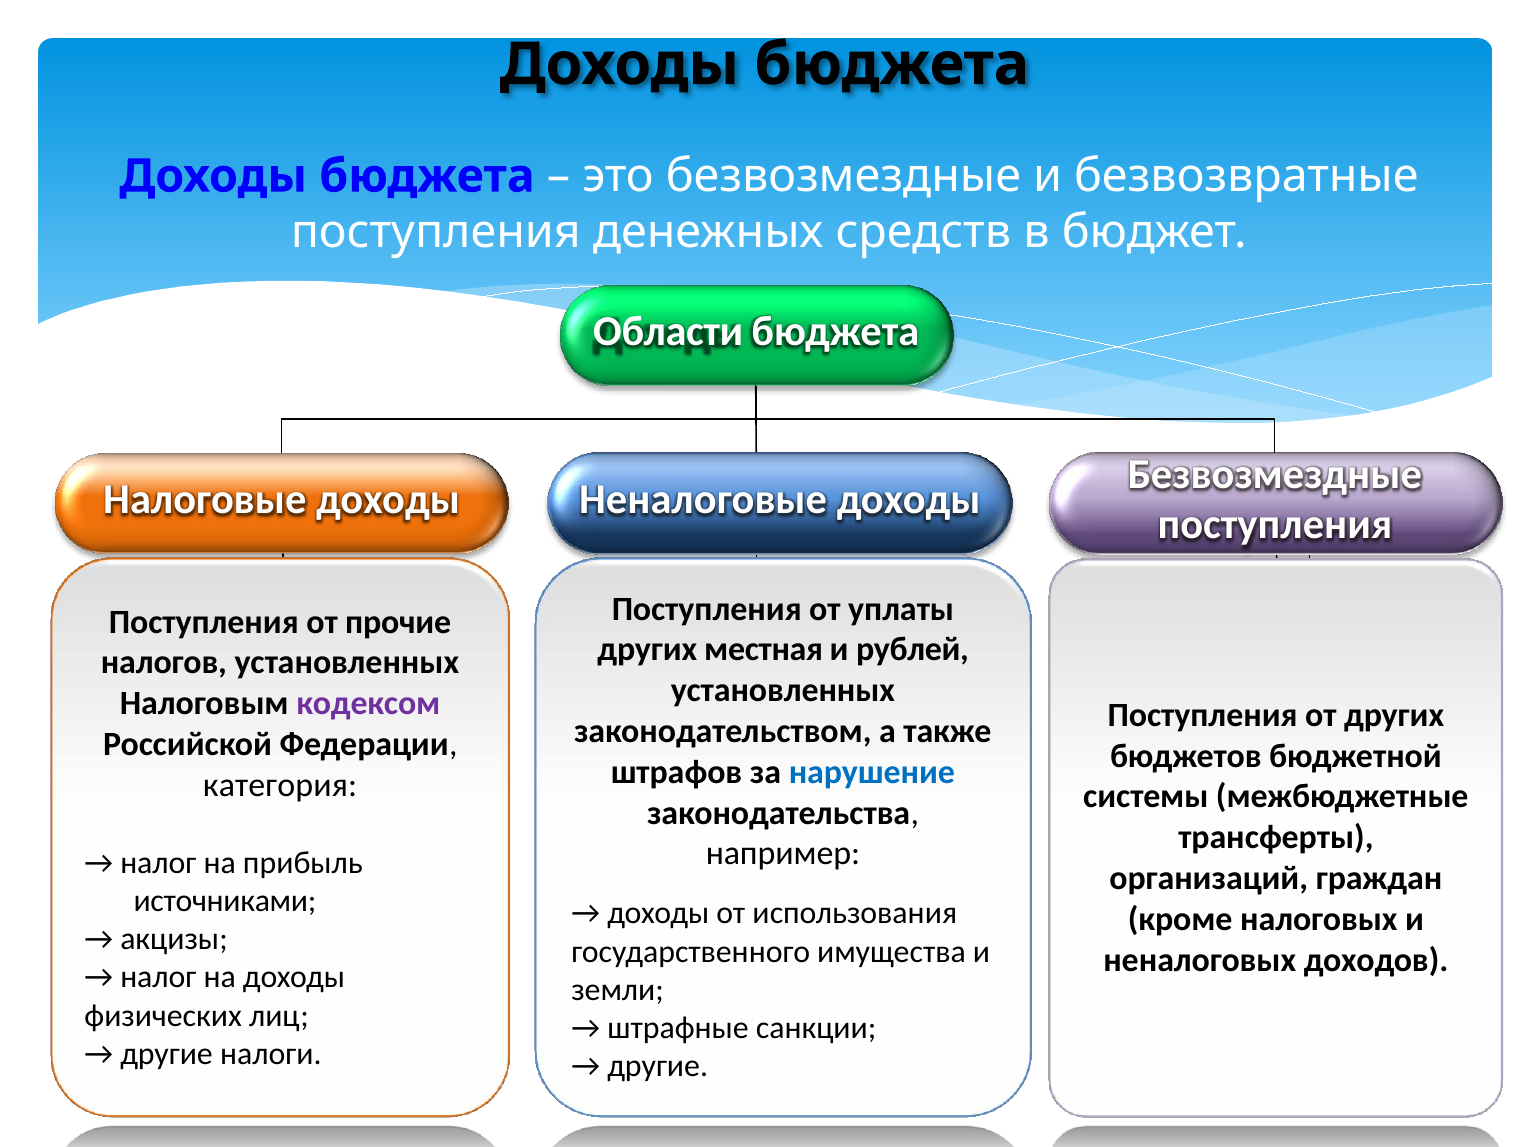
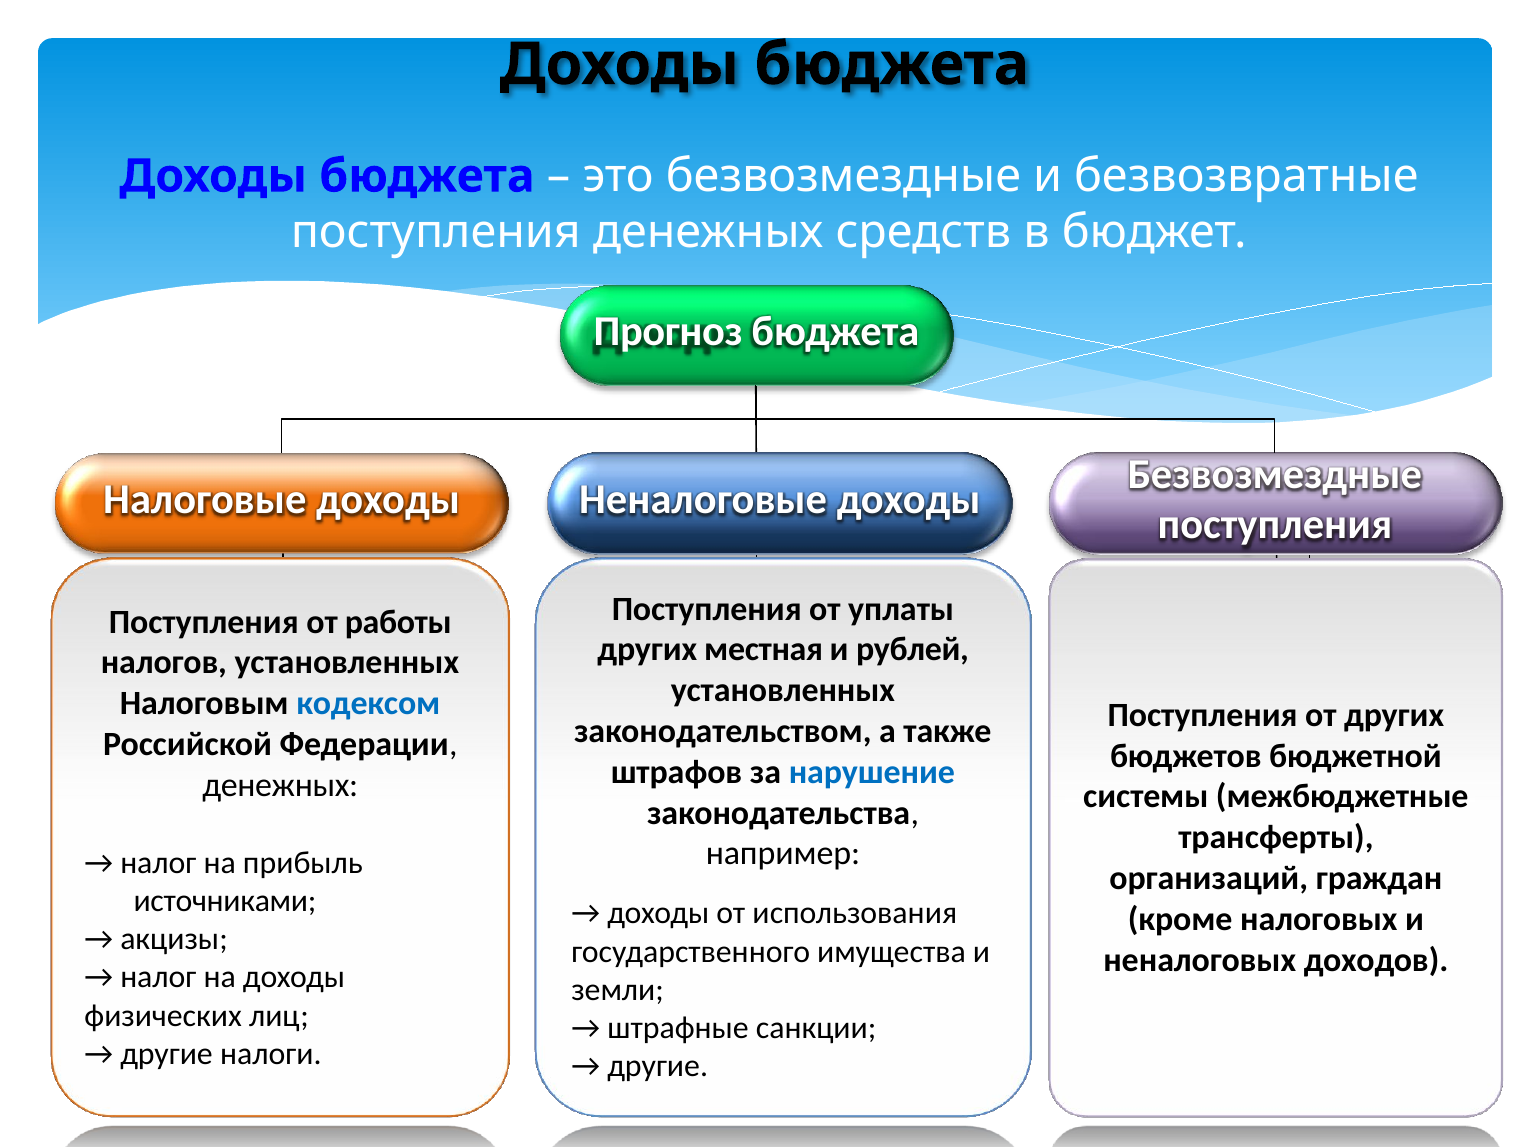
Области: Области -> Прогноз (668, 331)
прочие: прочие -> работы (398, 622)
кодексом colour: purple -> blue (368, 703)
категория: категория -> денежных (280, 785)
